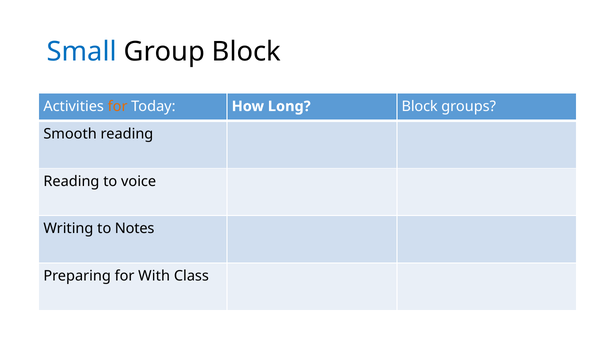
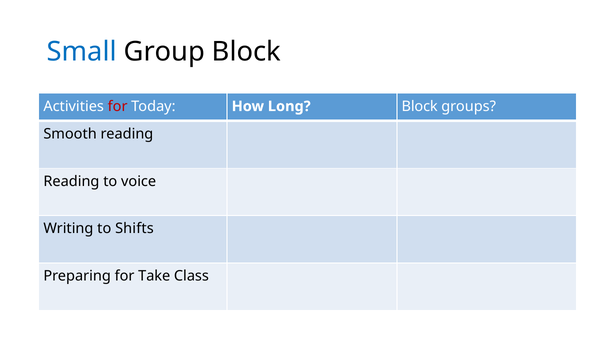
for colour: orange -> red (118, 106)
Notes: Notes -> Shifts (134, 229)
With: With -> Take (154, 276)
